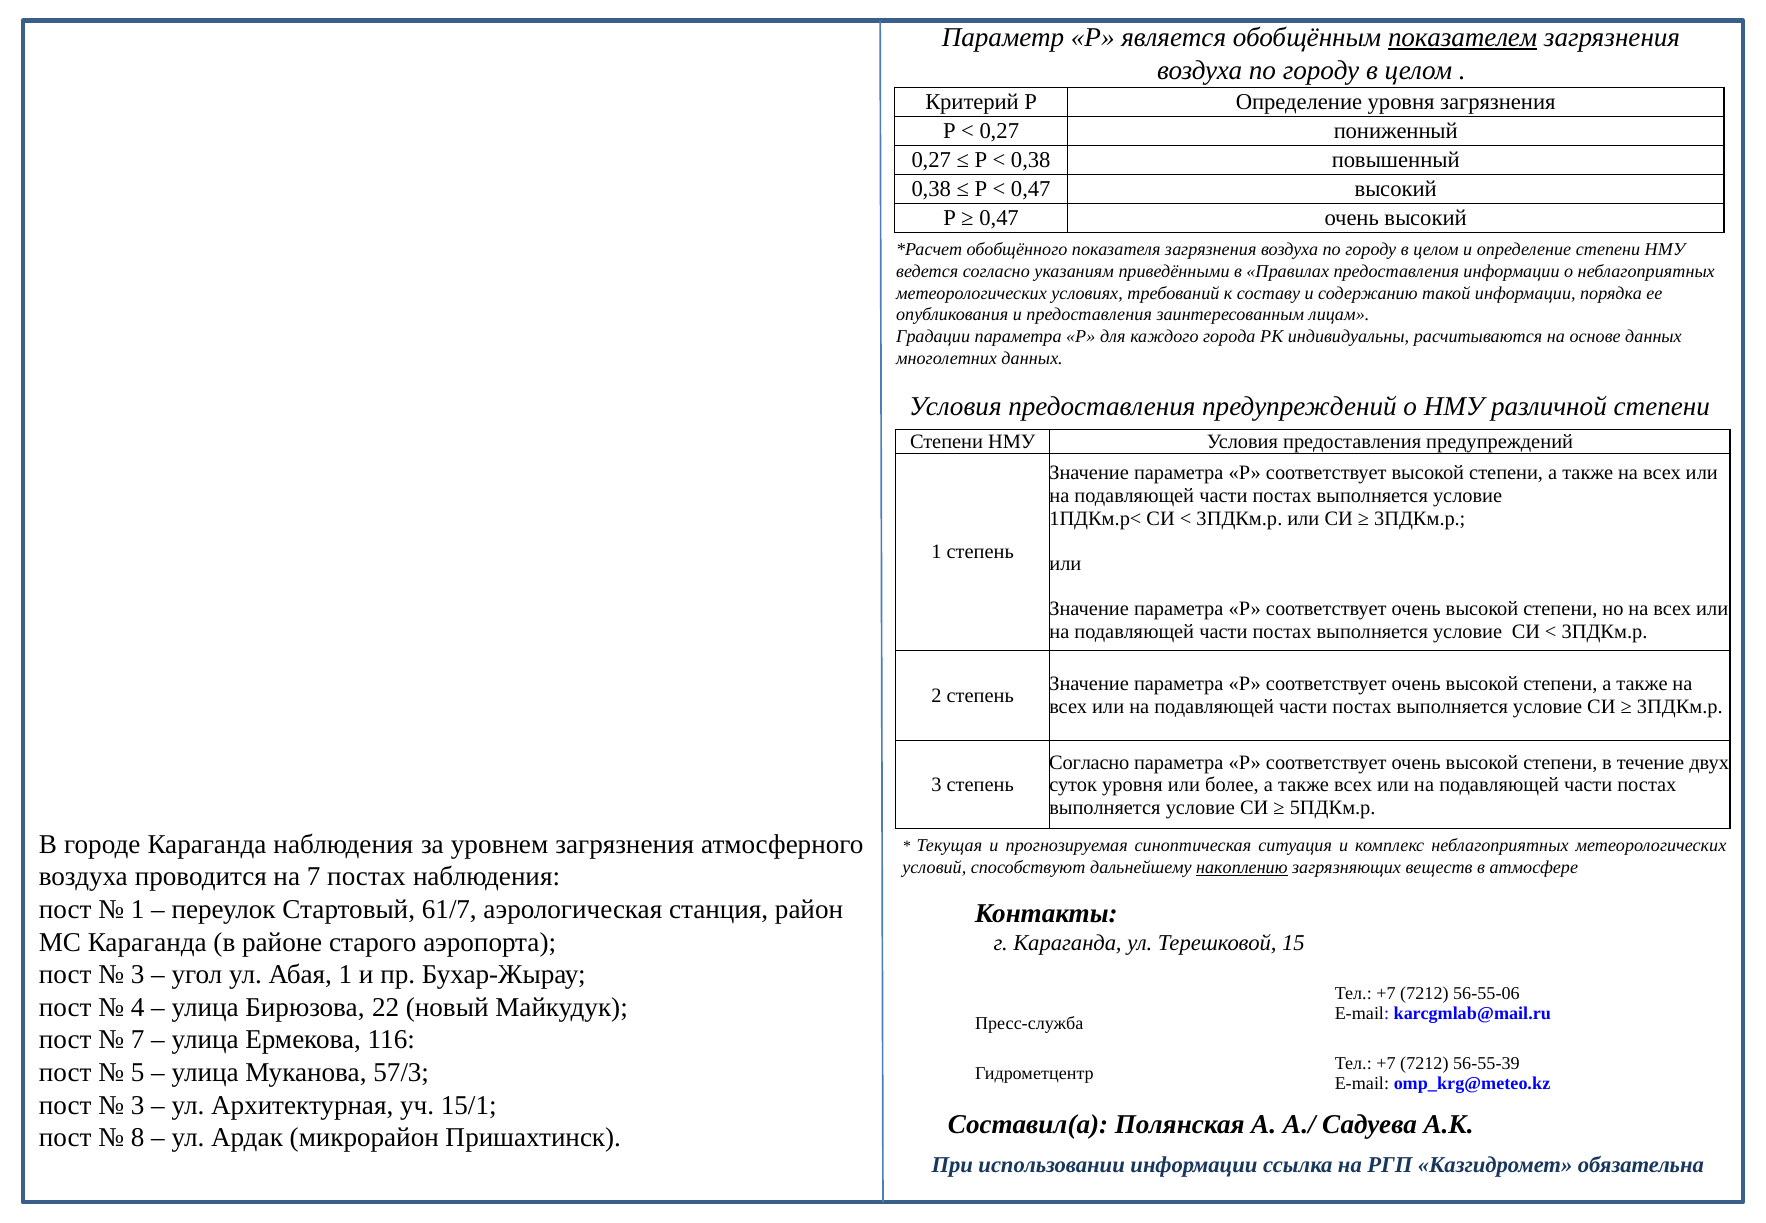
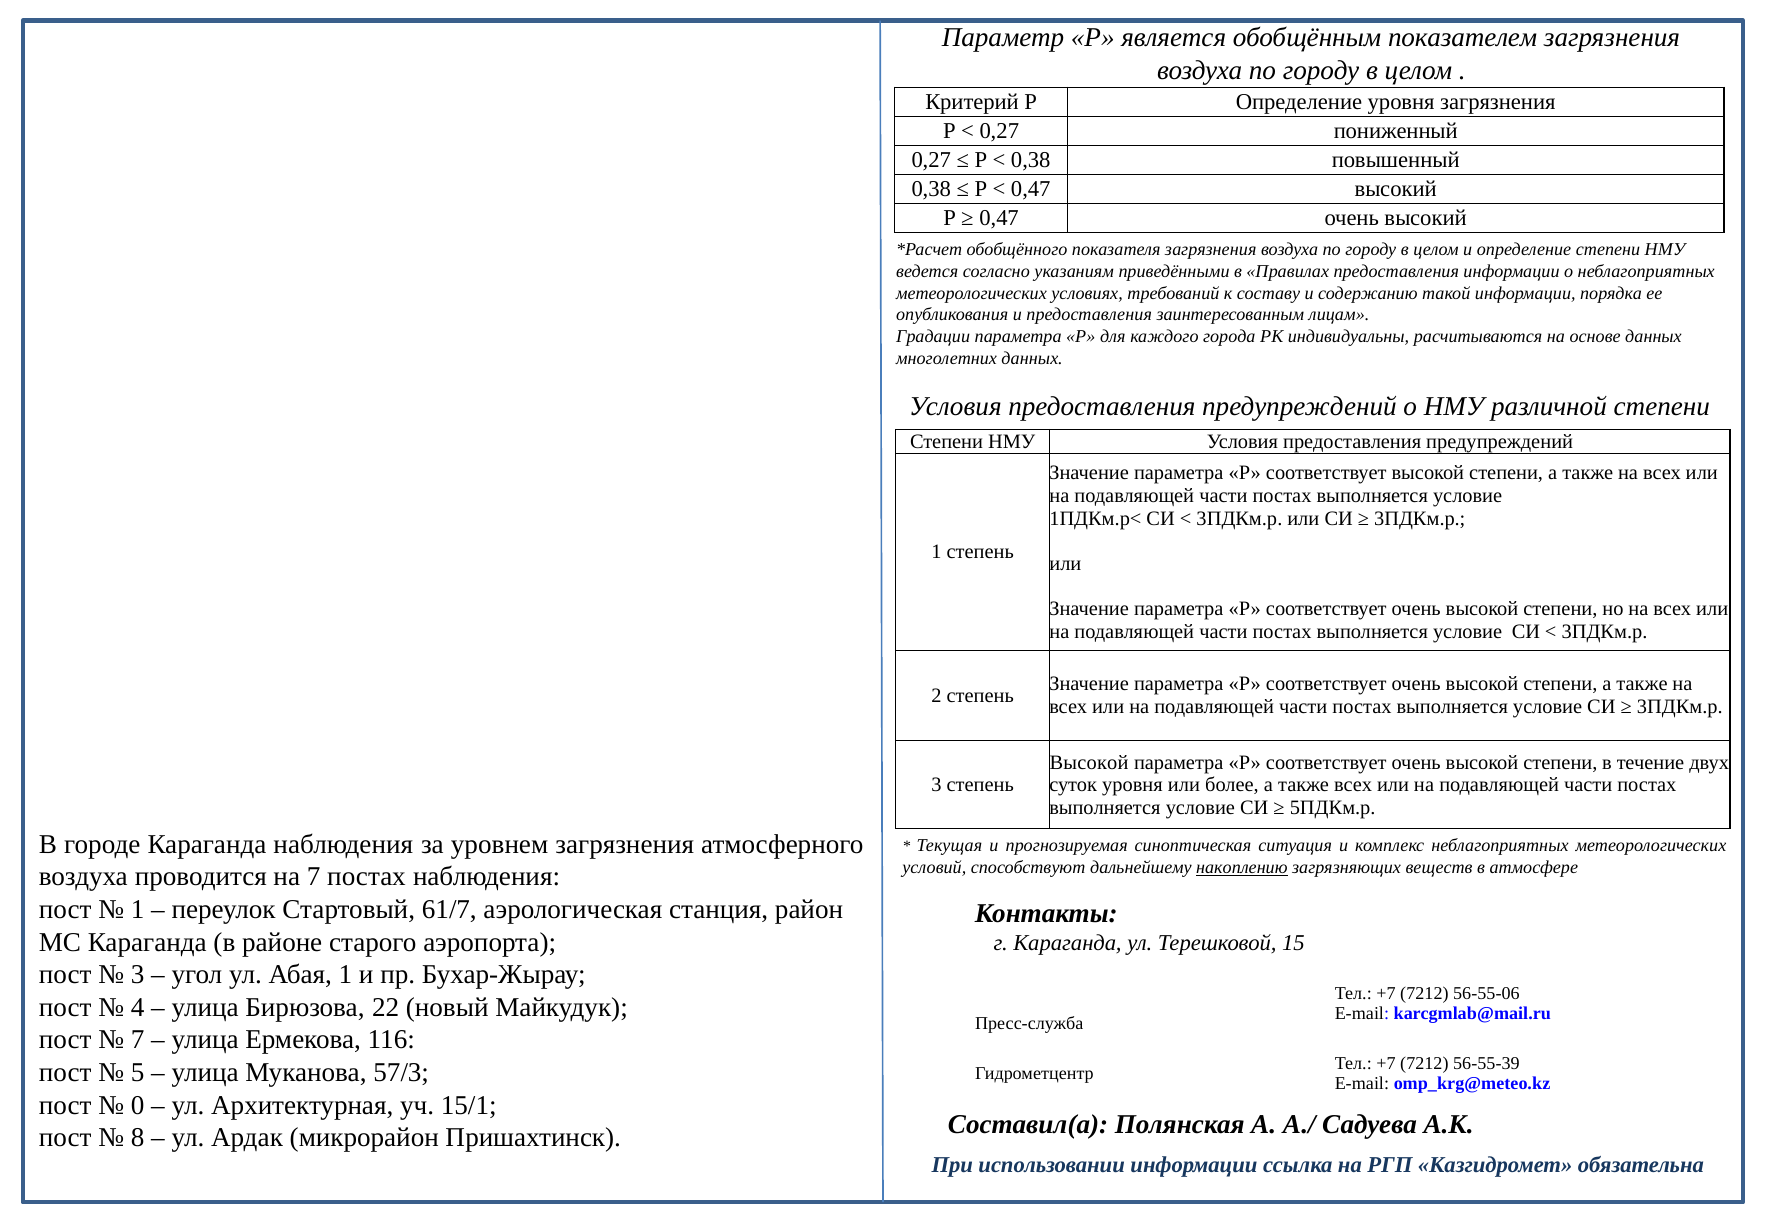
показателем underline: present -> none (1463, 37)
Согласно: Согласно -> Высокой (1089, 762)
3: 3 -> 0 (138, 1105)
